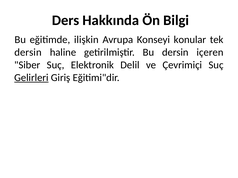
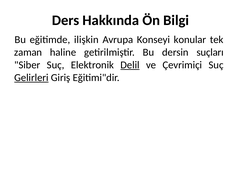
dersin: dersin -> zaman (28, 52)
içeren: içeren -> suçları (210, 52)
Delil underline: none -> present (130, 65)
